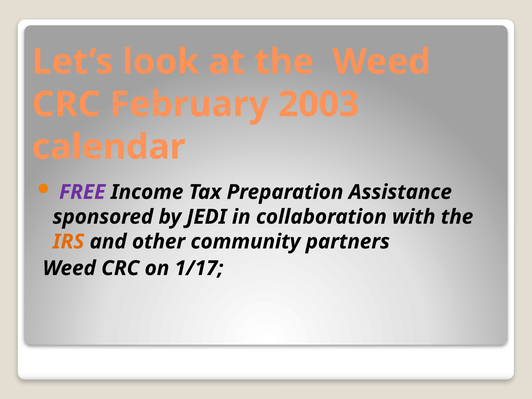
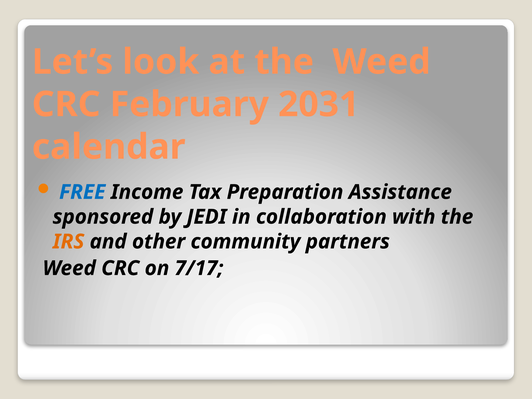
2003: 2003 -> 2031 (319, 104)
FREE colour: purple -> blue (82, 192)
1/17: 1/17 -> 7/17 (199, 268)
